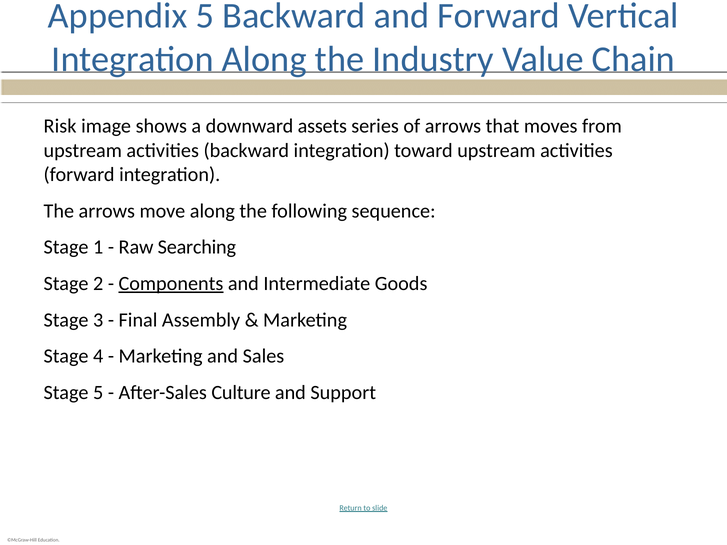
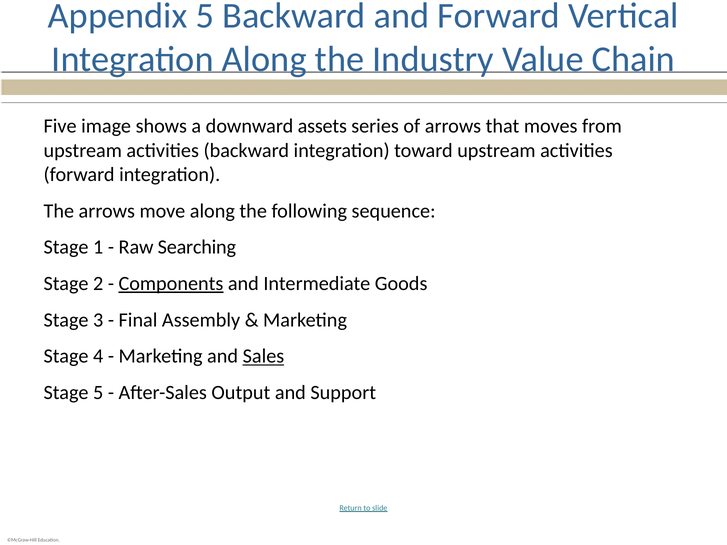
Risk: Risk -> Five (60, 126)
Sales underline: none -> present (263, 356)
Culture: Culture -> Output (241, 393)
